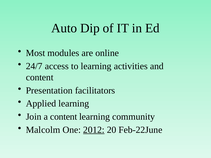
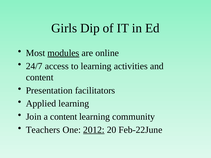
Auto: Auto -> Girls (64, 28)
modules underline: none -> present (63, 53)
Malcolm: Malcolm -> Teachers (43, 130)
